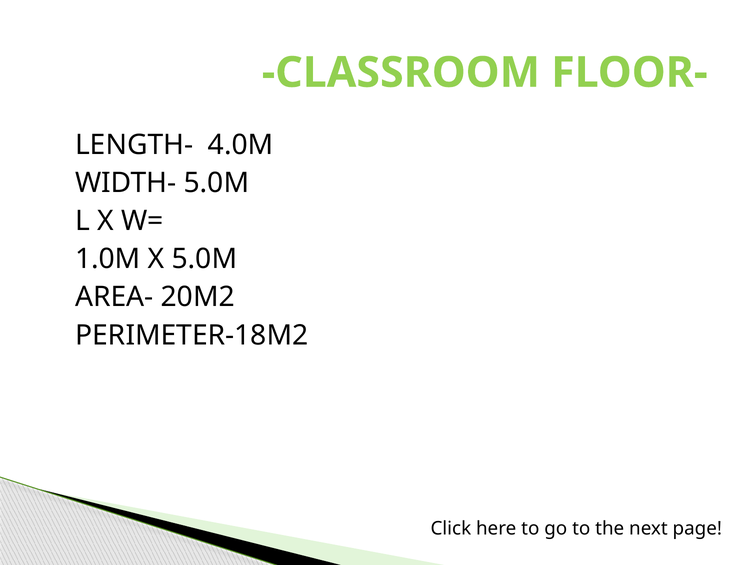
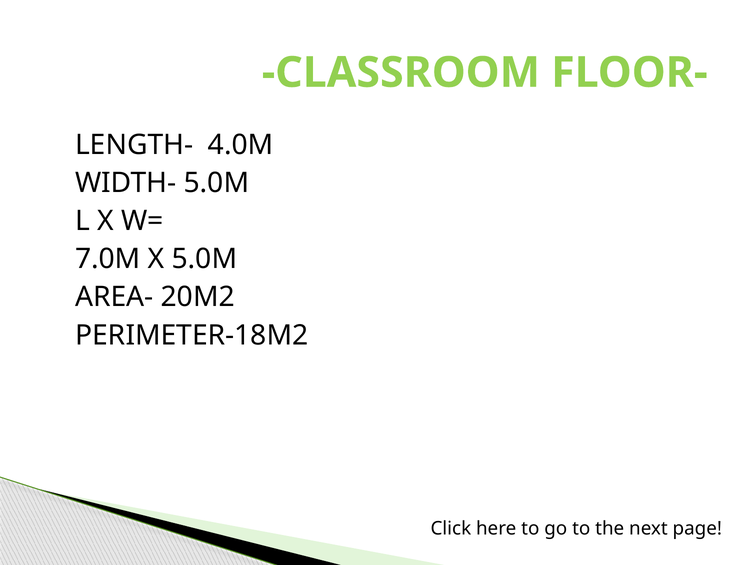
1.0M: 1.0M -> 7.0M (108, 259)
